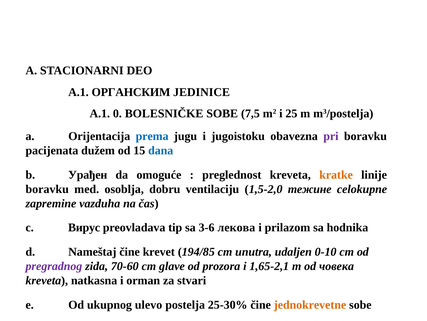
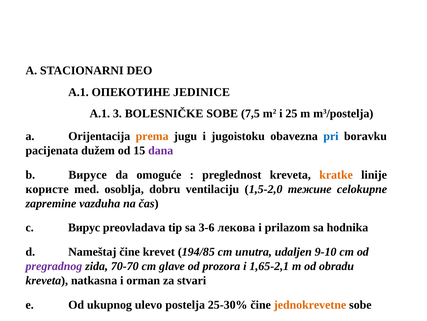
ОРГАНСКИМ: ОРГАНСКИМ -> ОПЕКОТИНЕ (131, 92)
0: 0 -> 3 (117, 113)
prema colour: blue -> orange (152, 136)
pri colour: purple -> blue (331, 136)
dana colour: blue -> purple (161, 150)
Урађен: Урађен -> Вирусе (88, 174)
boravku: boravku -> користе (47, 189)
0-10: 0-10 -> 9-10 (326, 251)
70-60: 70-60 -> 70-70 (125, 266)
човека: човека -> obradu (337, 266)
